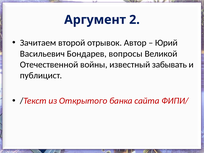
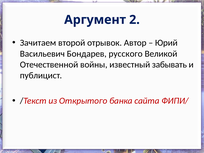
вопросы: вопросы -> русского (126, 54)
